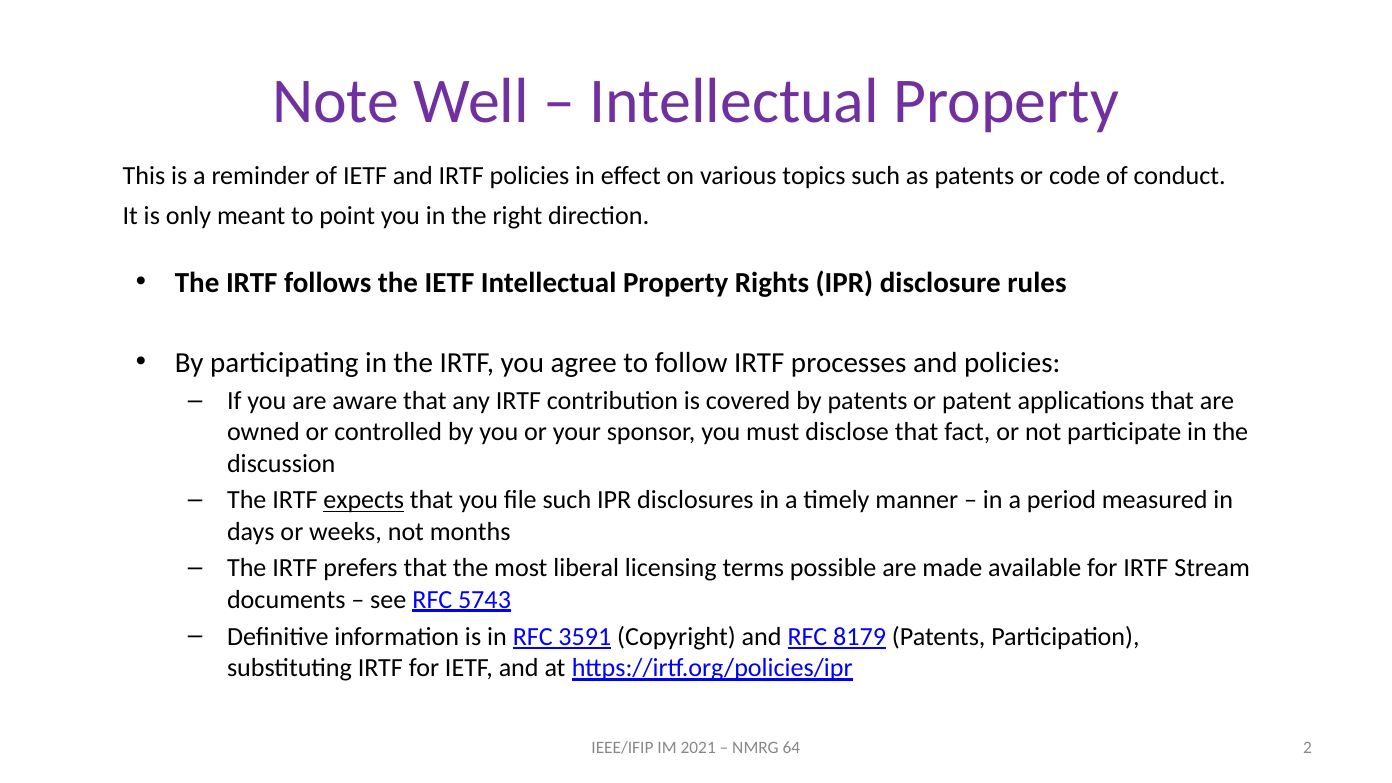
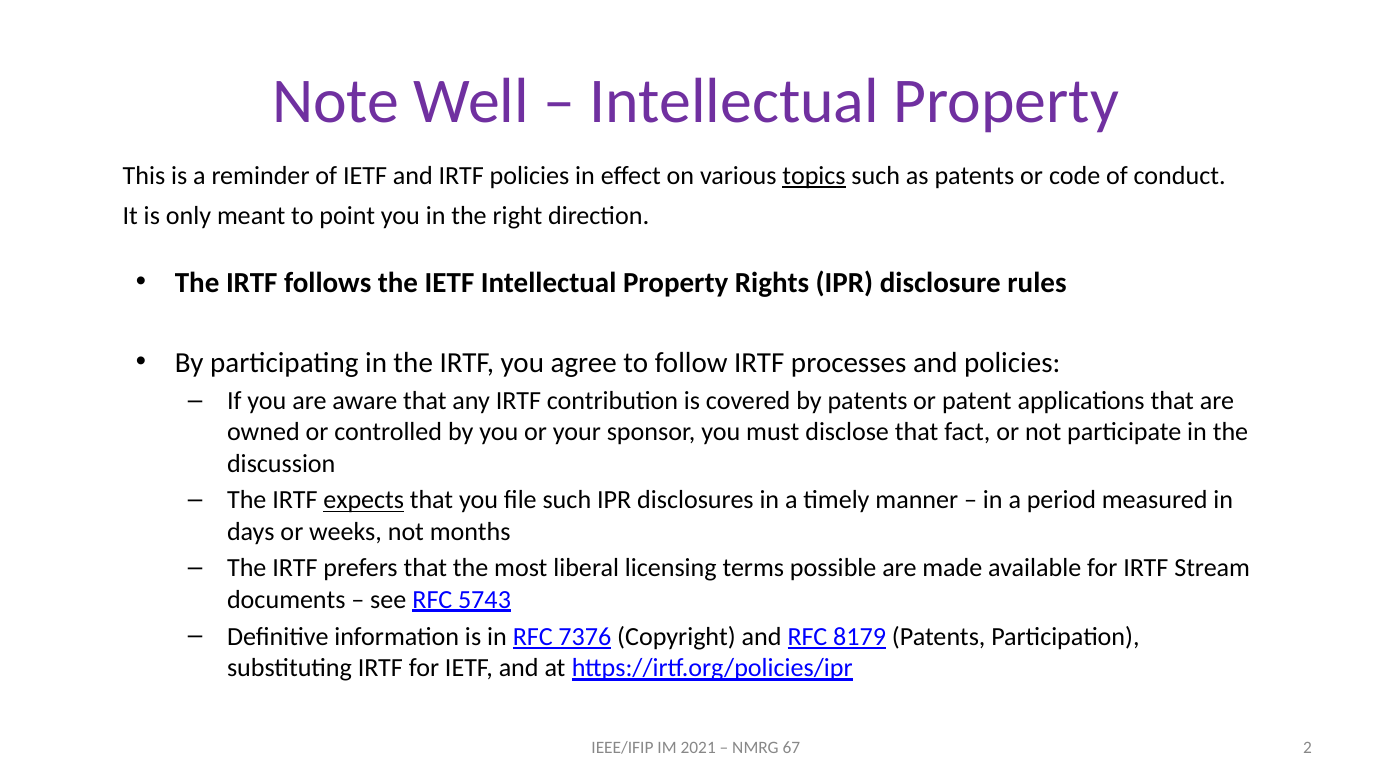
topics underline: none -> present (814, 176)
3591: 3591 -> 7376 (585, 636)
64: 64 -> 67 (791, 748)
